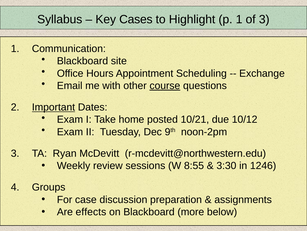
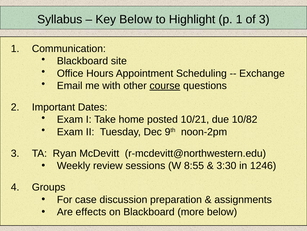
Key Cases: Cases -> Below (136, 19)
Important underline: present -> none (53, 107)
10/12: 10/12 -> 10/82 (245, 119)
